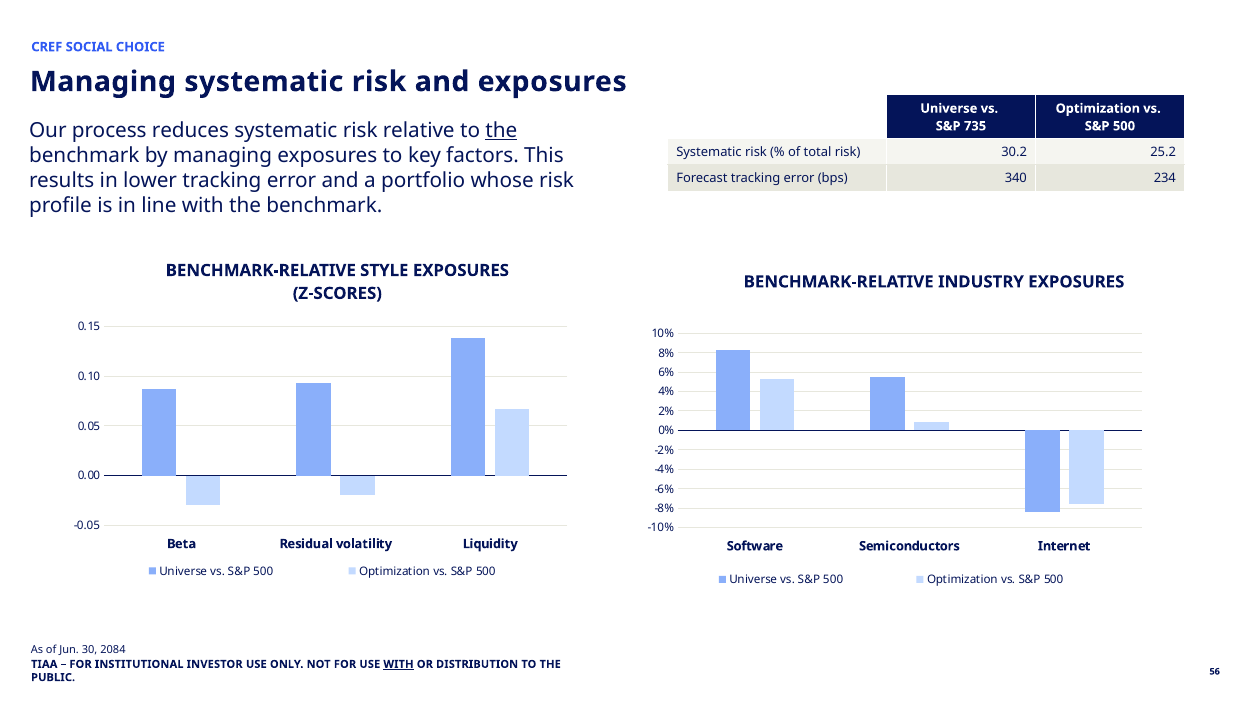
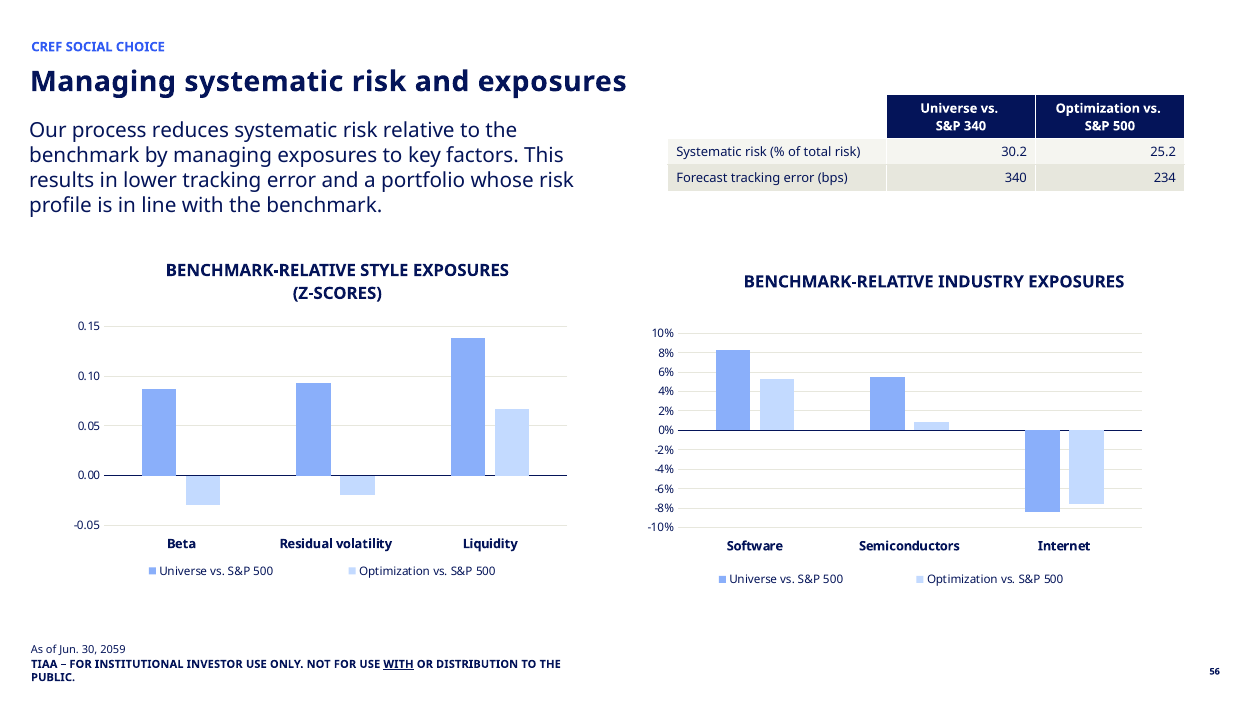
S&P 735: 735 -> 340 (975, 126)
the underline: present -> none (501, 131)
2084: 2084 -> 2059 (113, 650)
